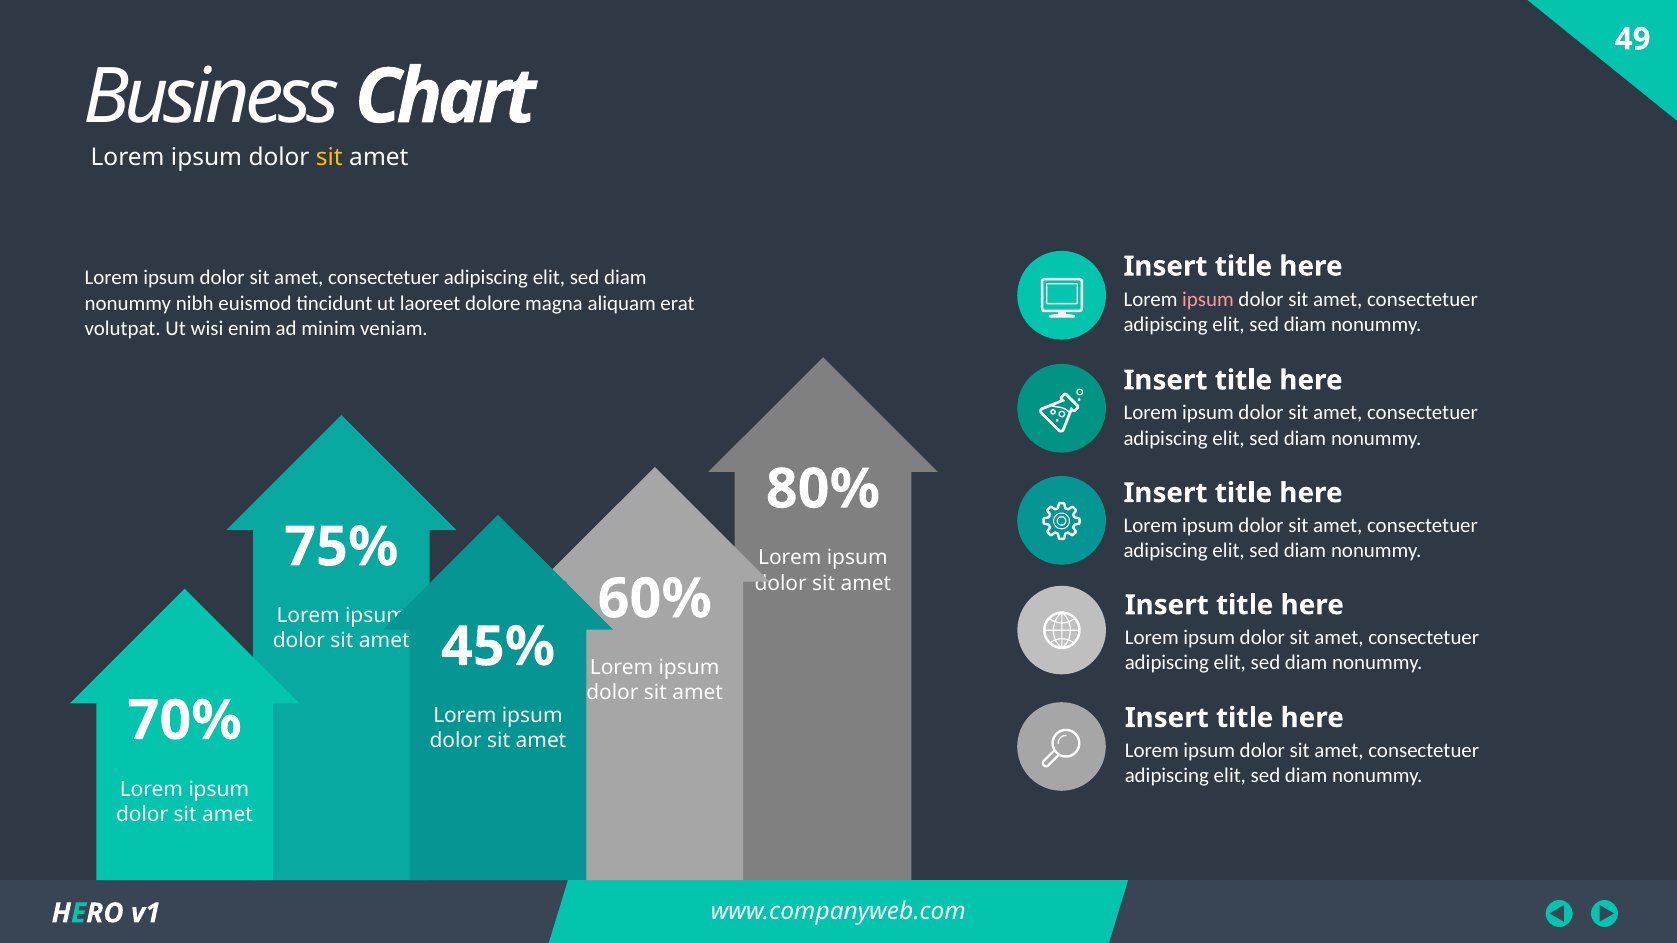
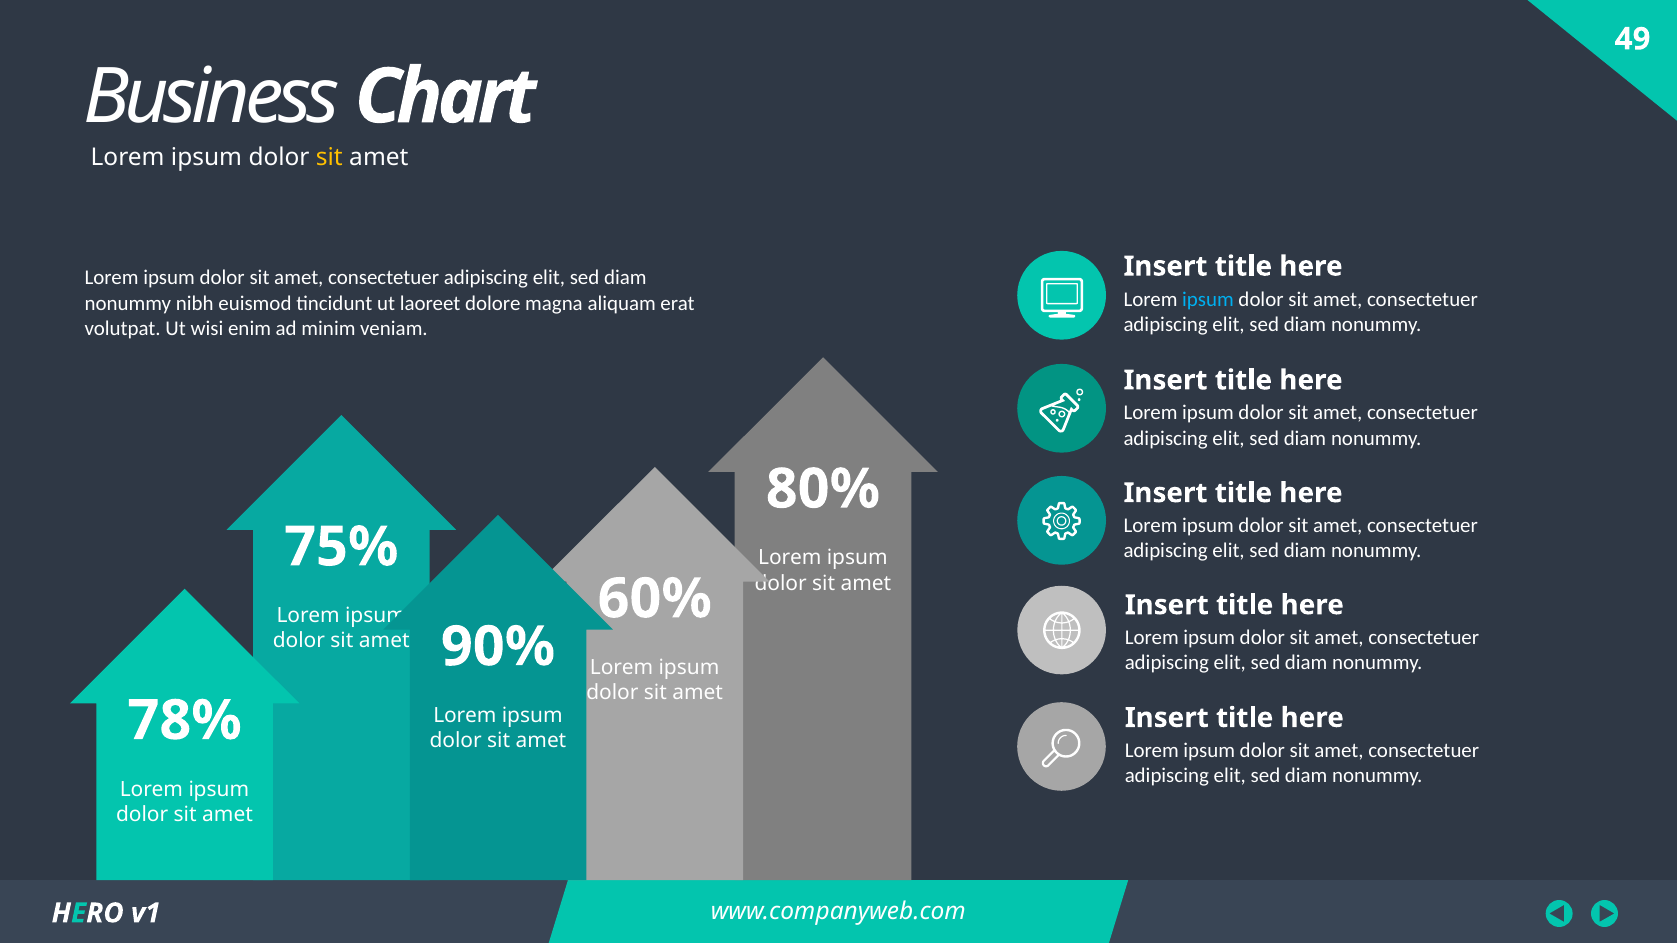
ipsum colour: pink -> light blue (1208, 299)
45%: 45% -> 90% (498, 647)
70%: 70% -> 78% (185, 721)
